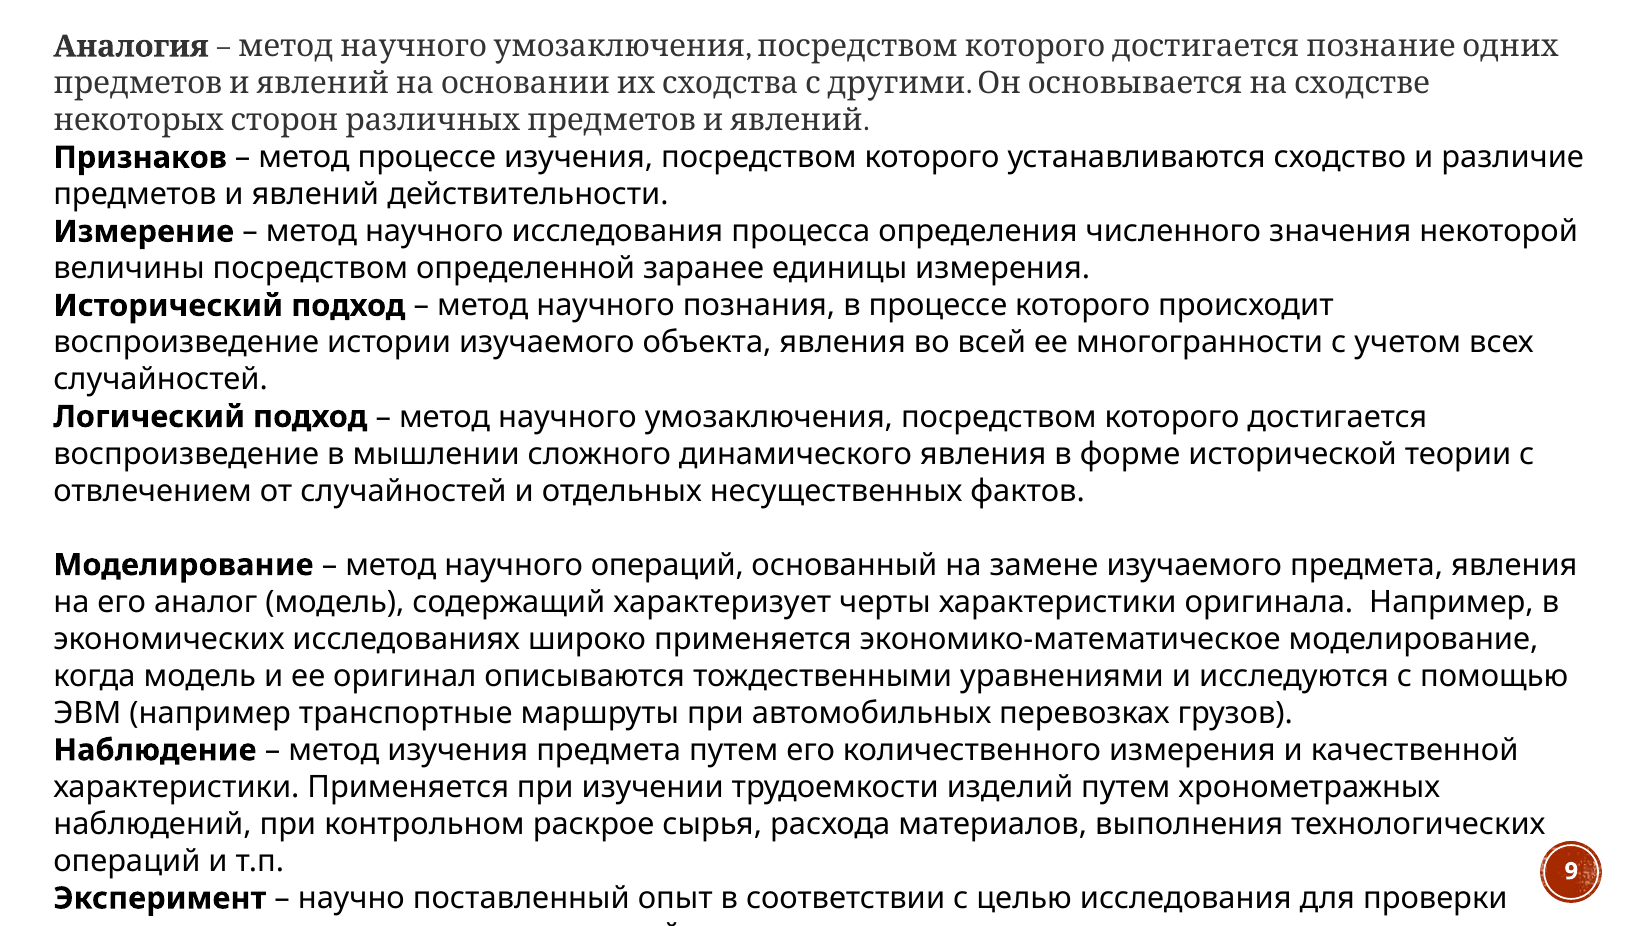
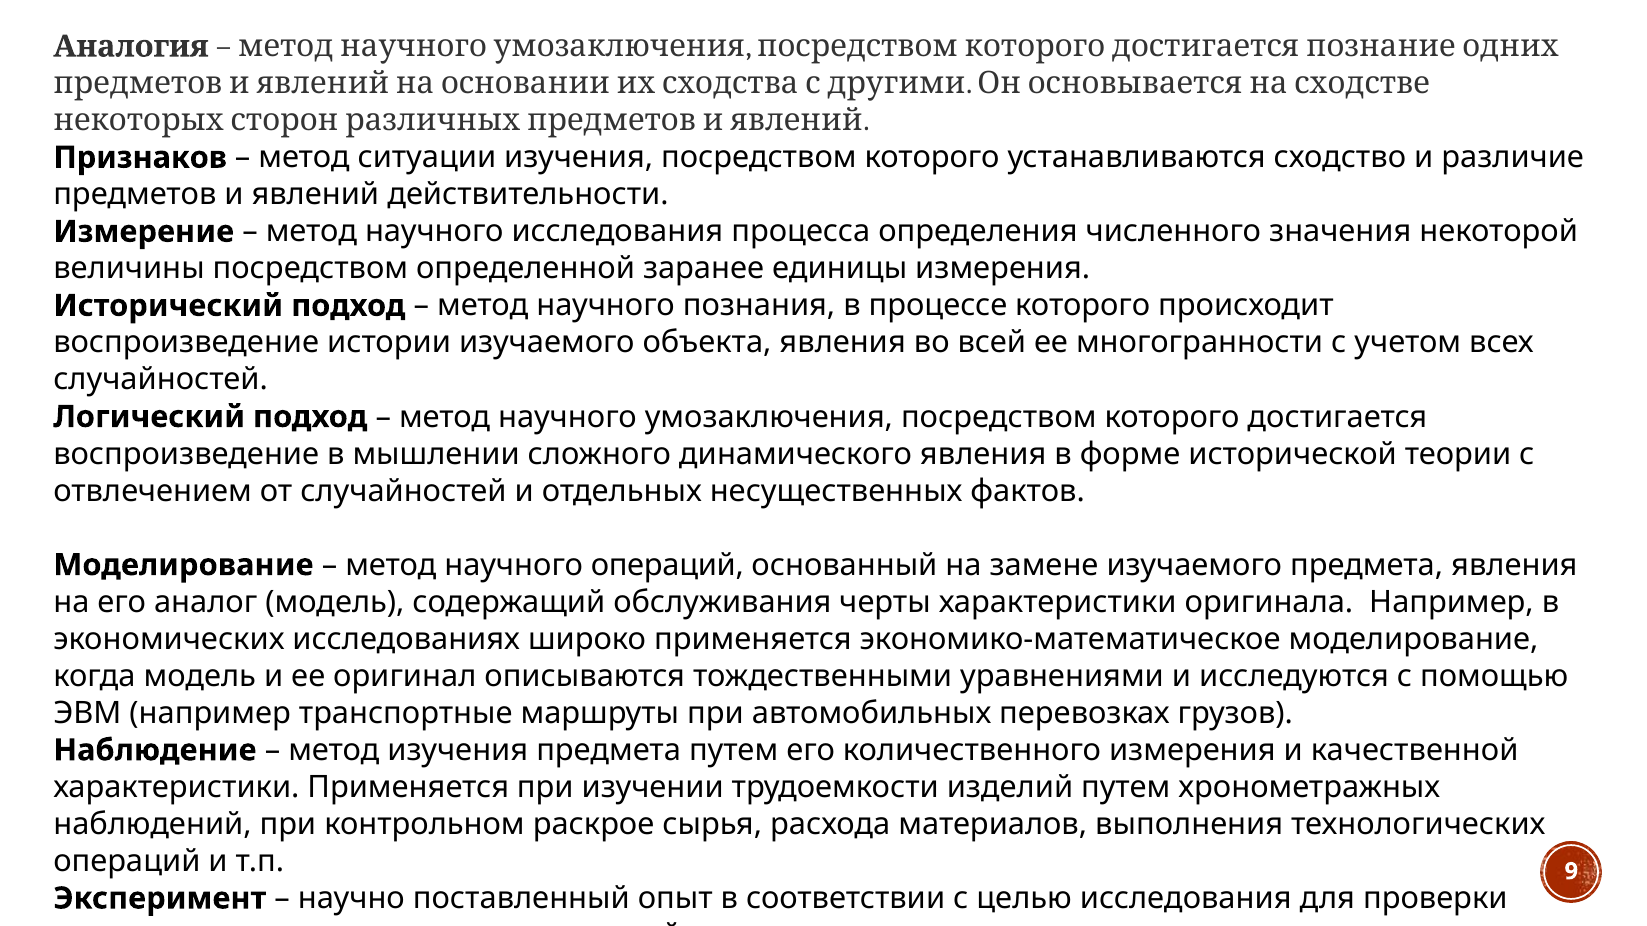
метод процессе: процессе -> ситуации (427, 158)
характеризует: характеризует -> обслуживания (722, 602)
